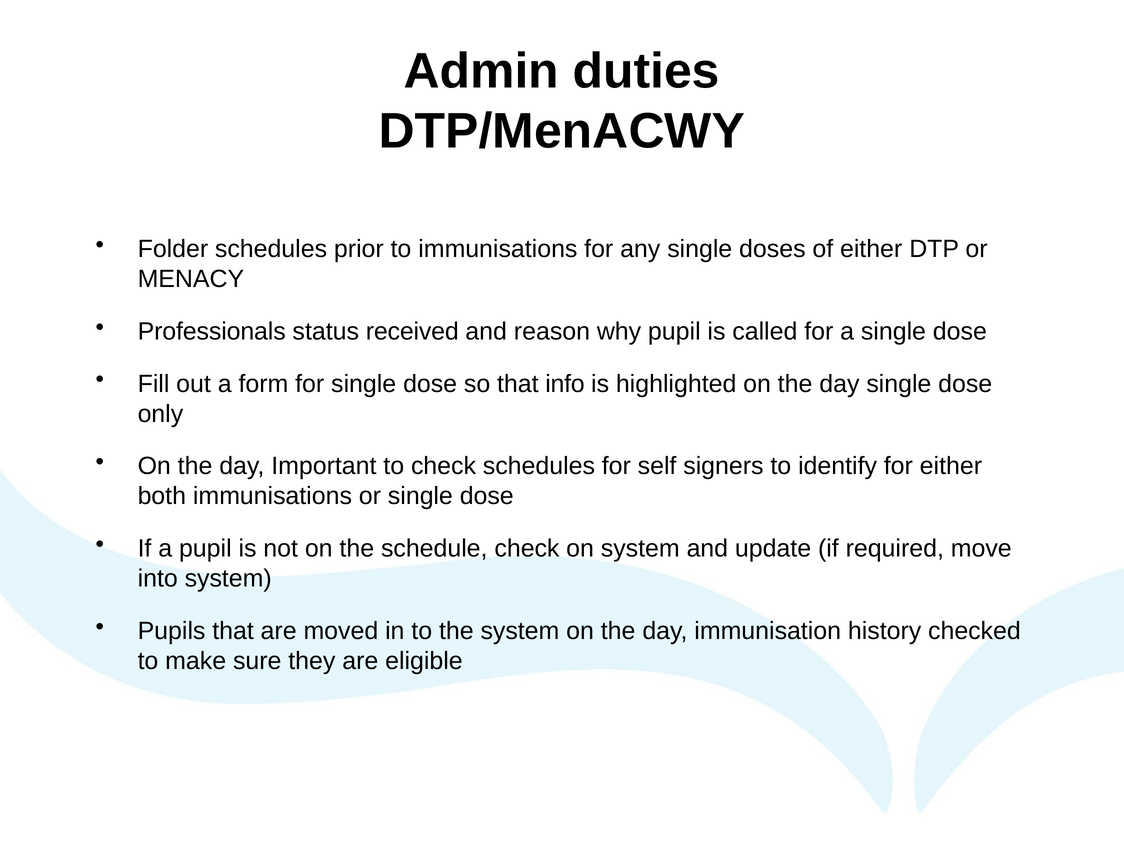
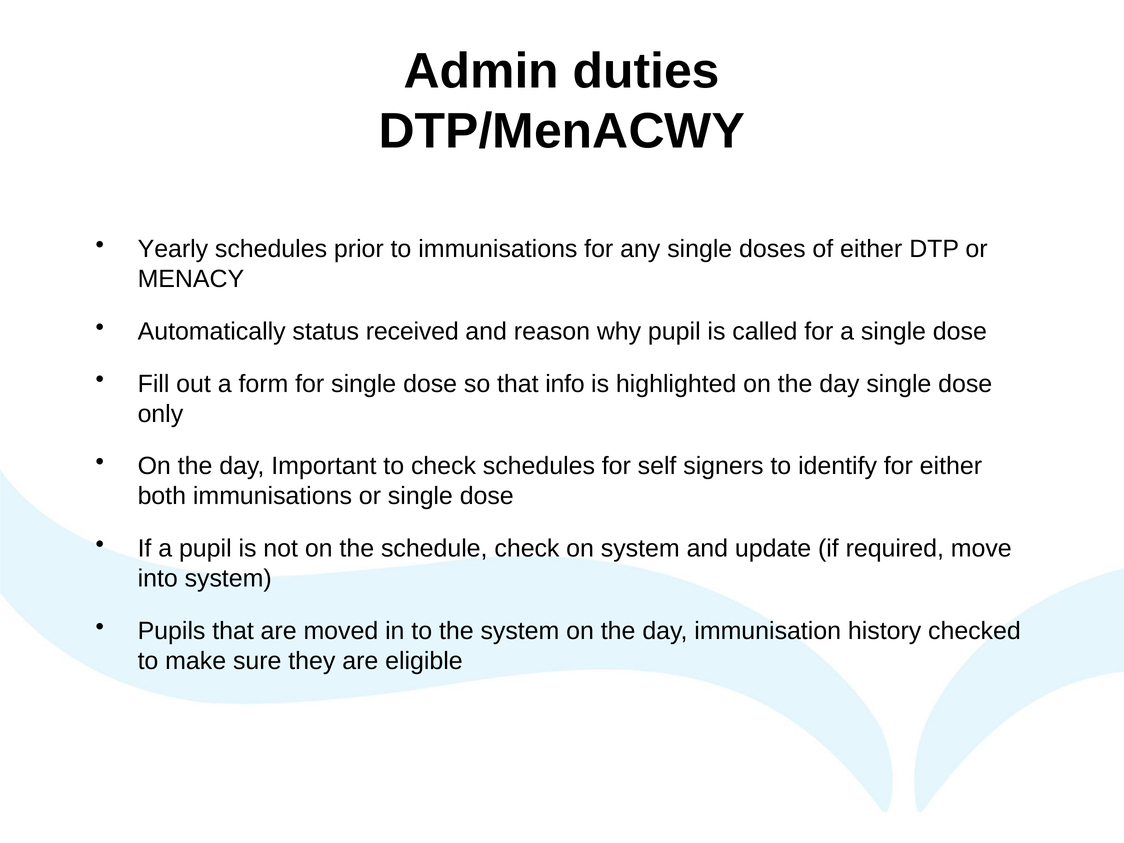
Folder: Folder -> Yearly (173, 249)
Professionals: Professionals -> Automatically (212, 331)
